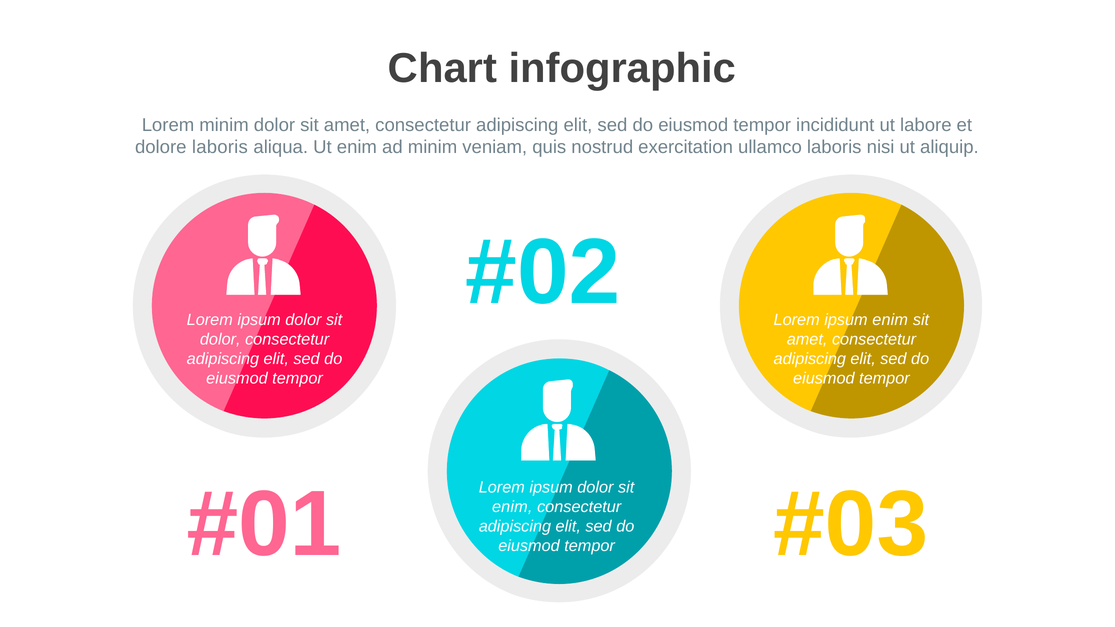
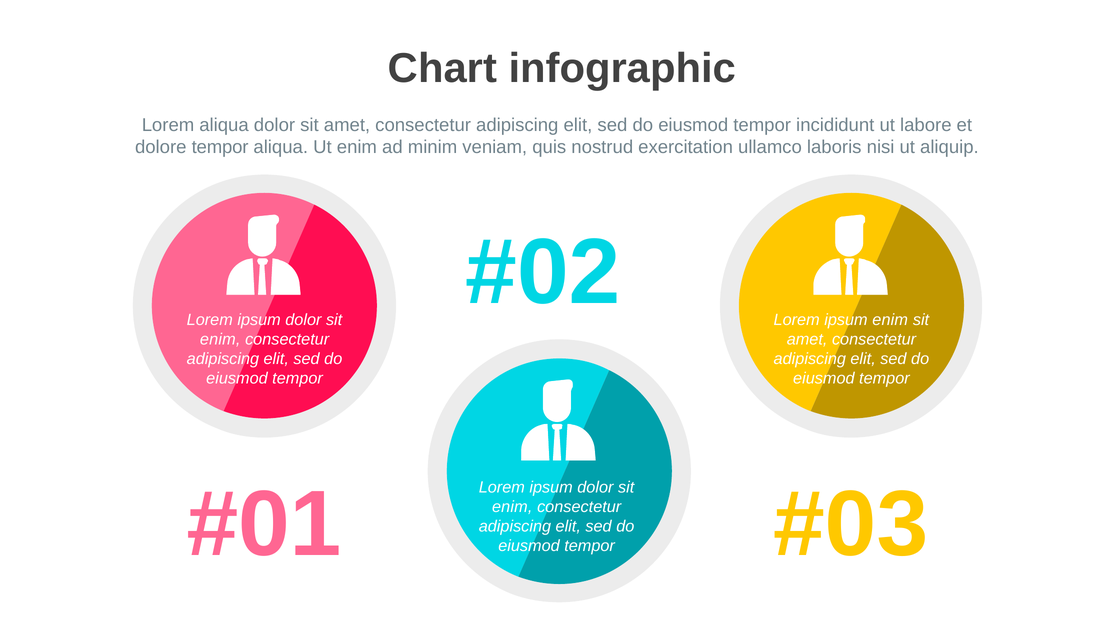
Lorem minim: minim -> aliqua (224, 125)
dolore laboris: laboris -> tempor (220, 147)
dolor: dolor -> enim (220, 339)
